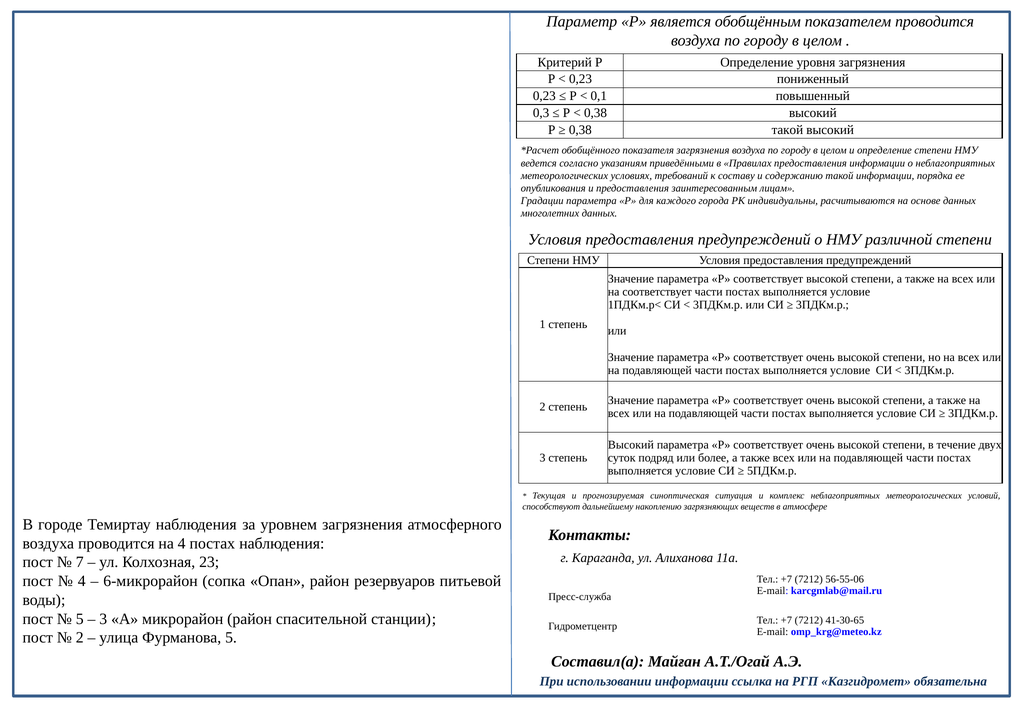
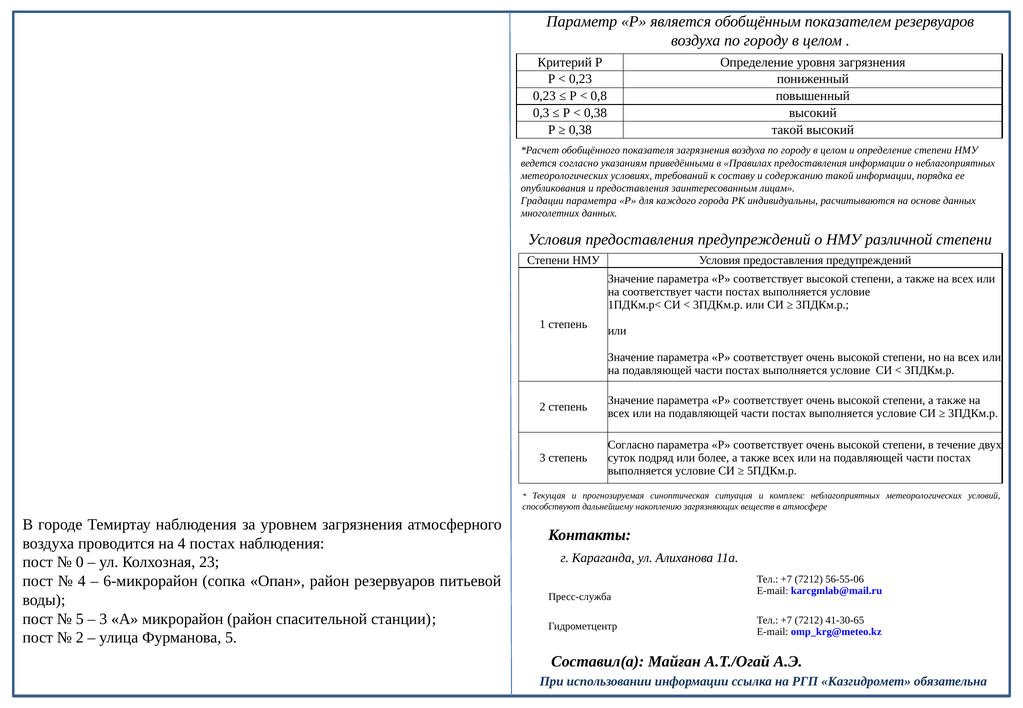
показателем проводится: проводится -> резервуаров (935, 21)
0,1: 0,1 -> 0,8 (599, 96)
Высокий: Высокий -> Согласно (631, 445)
7: 7 -> 0 (80, 562)
